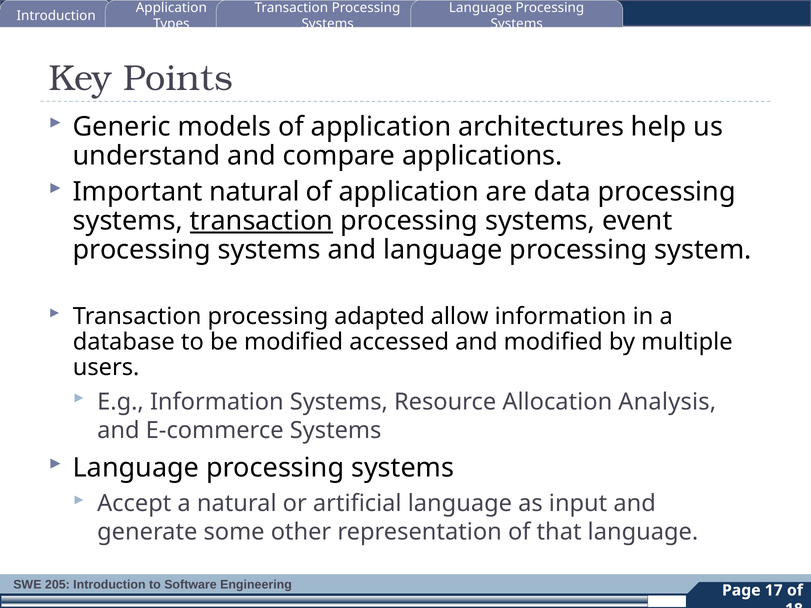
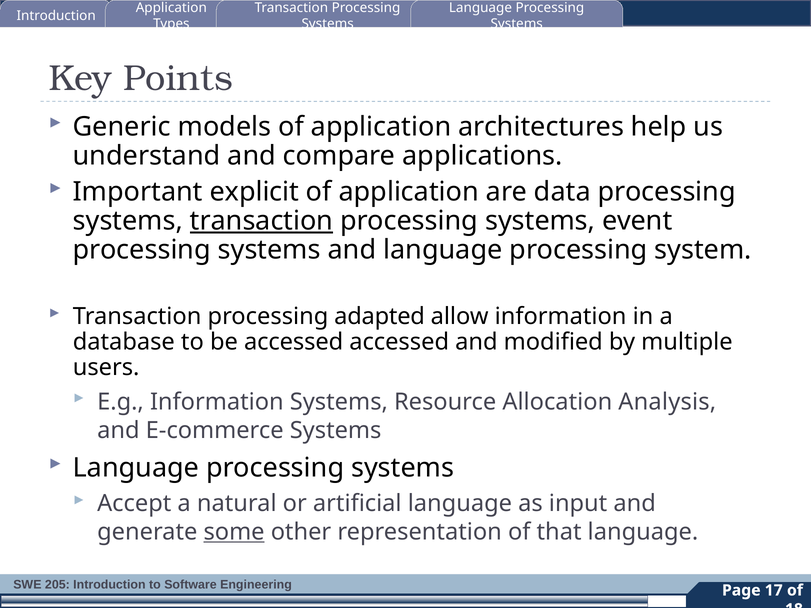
Important natural: natural -> explicit (254, 192)
be modified: modified -> accessed (294, 342)
some underline: none -> present (234, 532)
